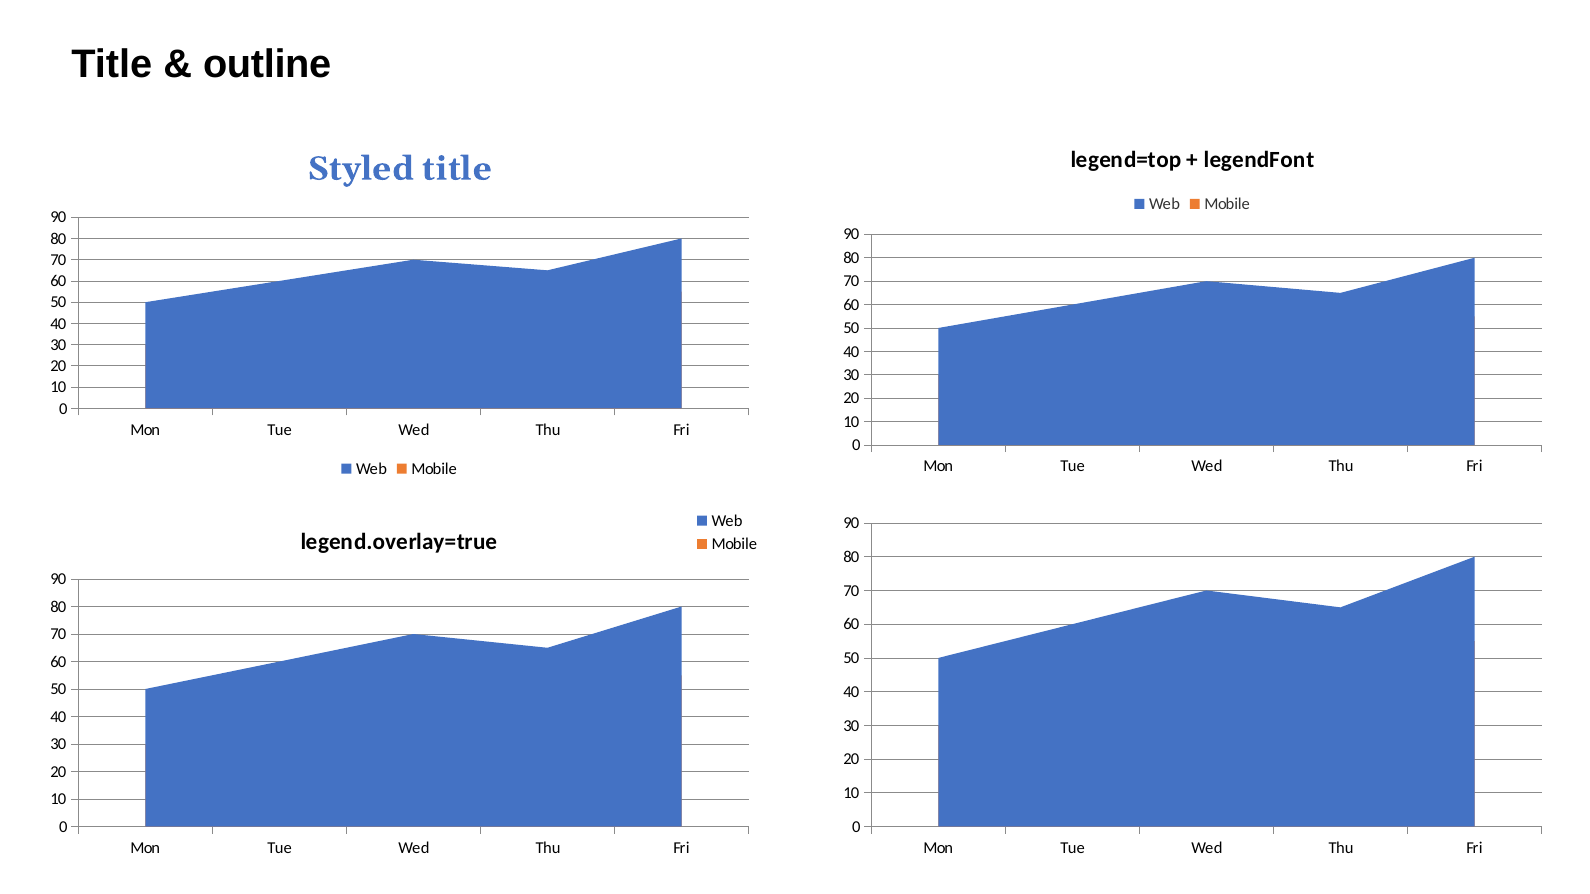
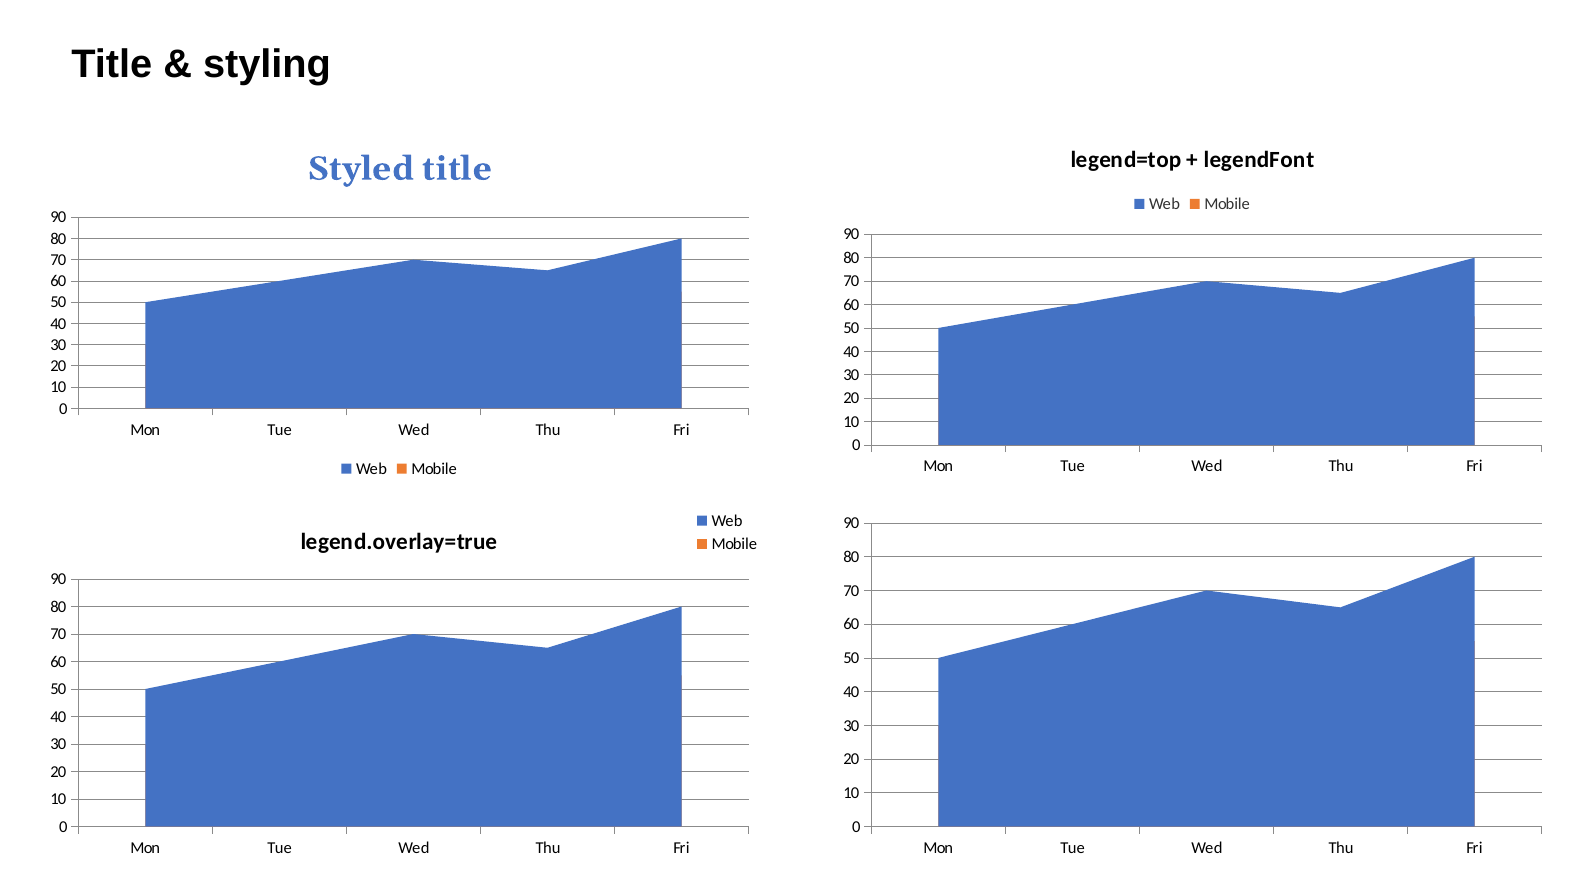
outline: outline -> styling (267, 64)
